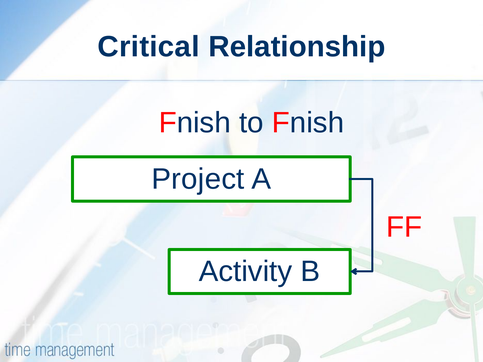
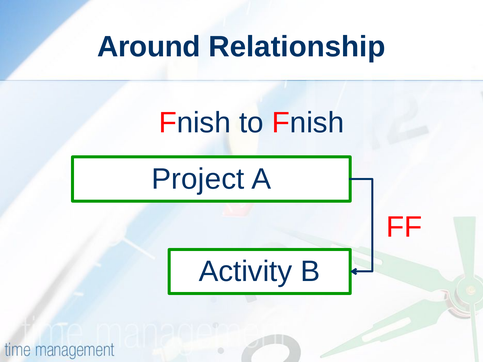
Critical: Critical -> Around (149, 47)
